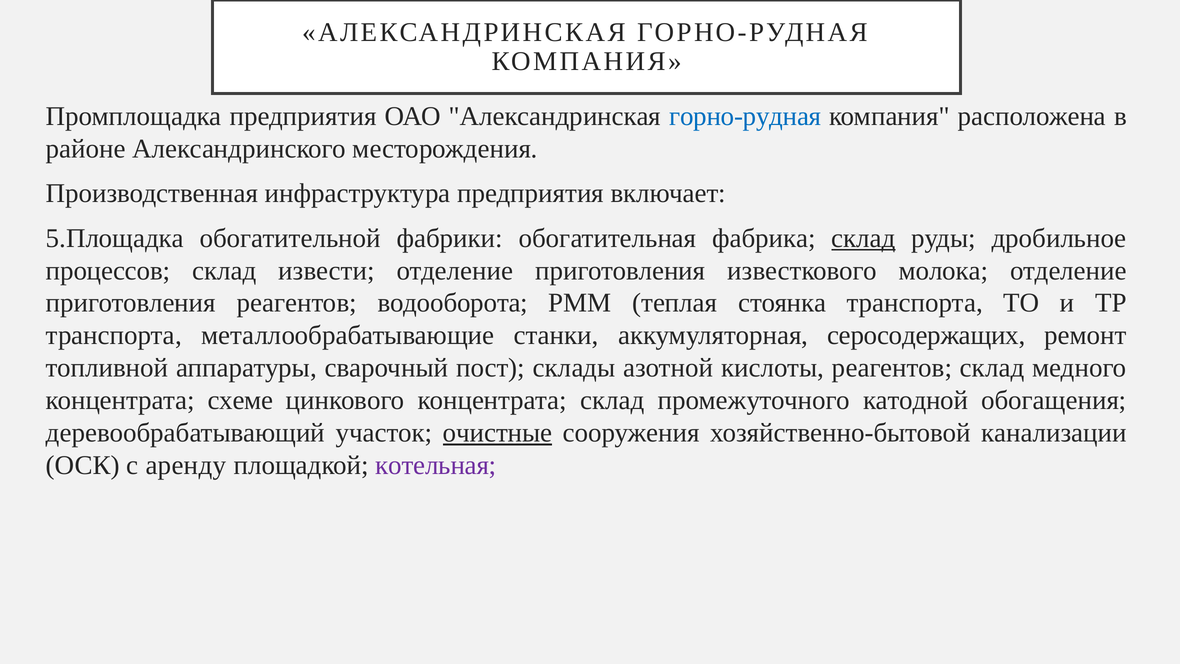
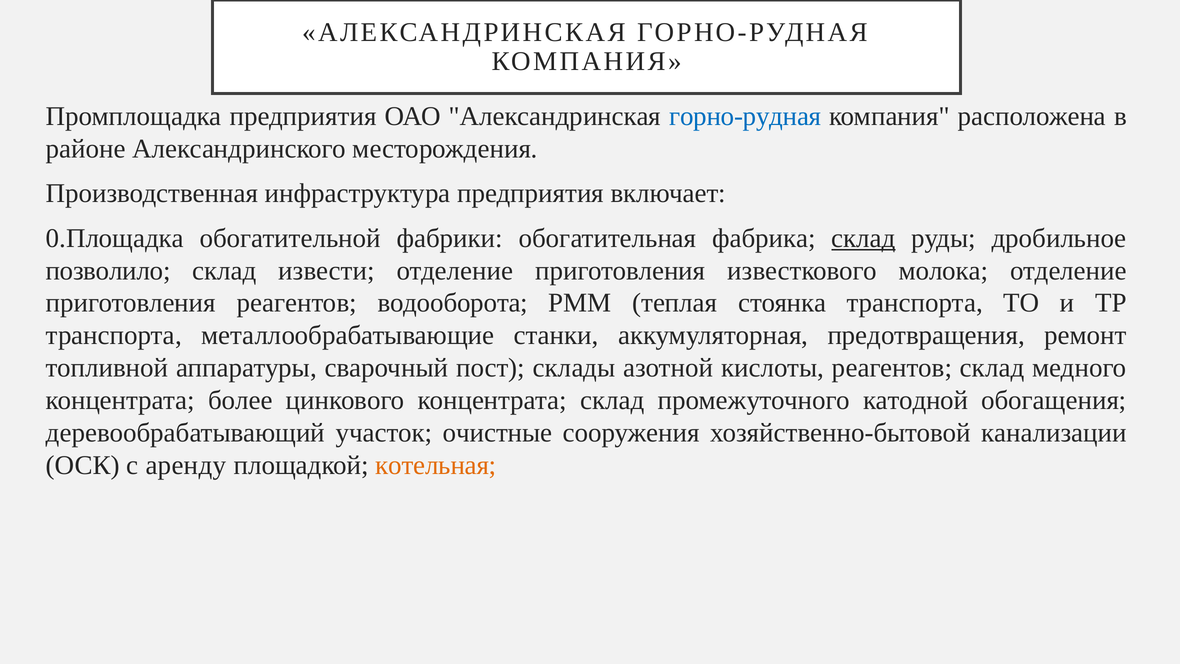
5.Площадка: 5.Площадка -> 0.Площадка (115, 238)
процессов: процессов -> позволило (108, 271)
серосодержащих: серосодержащих -> предотвращения (926, 335)
схеме: схеме -> более (240, 400)
очистные underline: present -> none (498, 433)
котельная colour: purple -> orange (436, 465)
